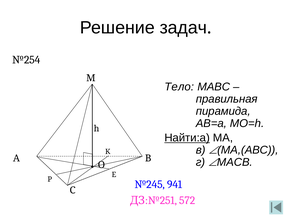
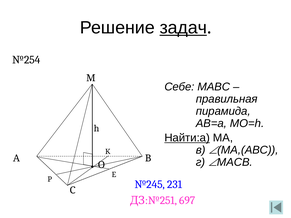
задач underline: none -> present (183, 28)
Тело: Тело -> Себе (179, 87)
941: 941 -> 231 (174, 185)
572: 572 -> 697 (187, 201)
